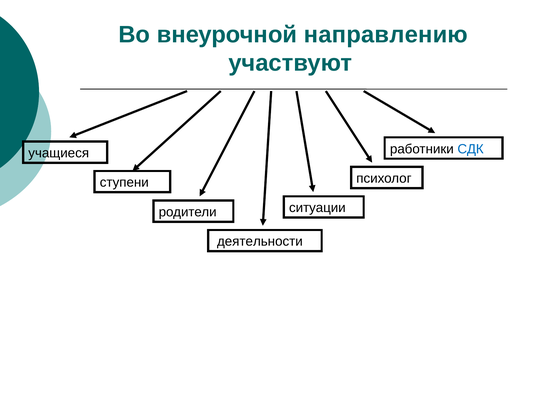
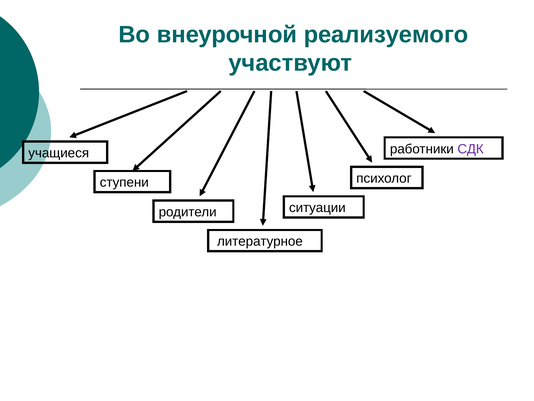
направлению: направлению -> реализуемого (386, 35)
СДК colour: blue -> purple (471, 149)
деятельности: деятельности -> литературное (260, 241)
